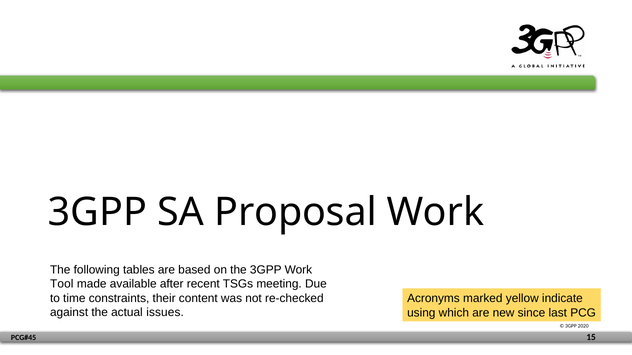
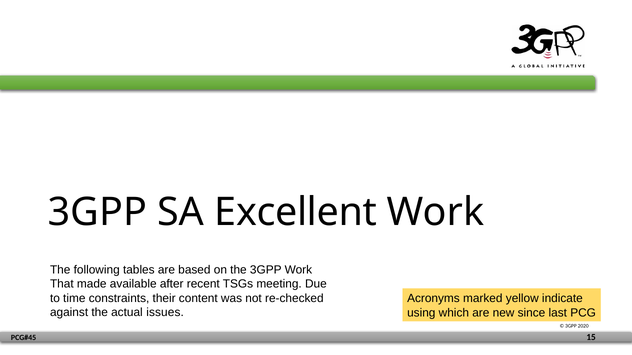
Proposal: Proposal -> Excellent (296, 213)
Tool: Tool -> That (62, 284)
